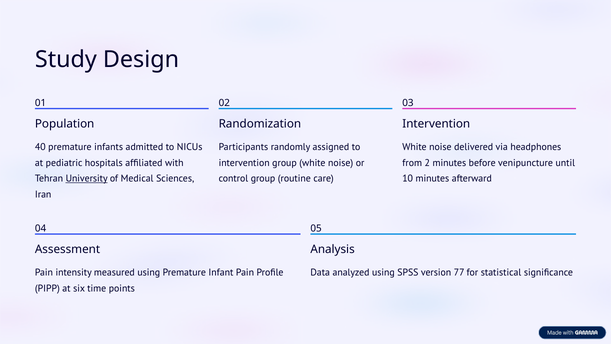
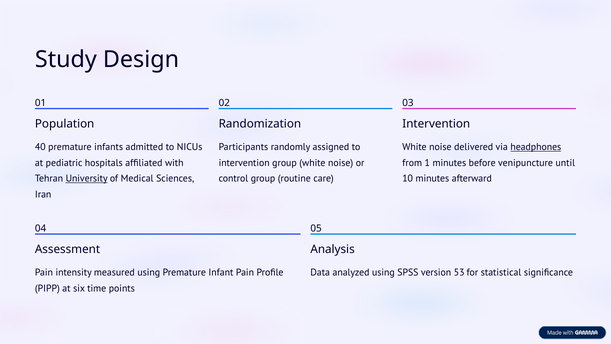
headphones underline: none -> present (536, 147)
2: 2 -> 1 (427, 163)
77: 77 -> 53 (459, 272)
